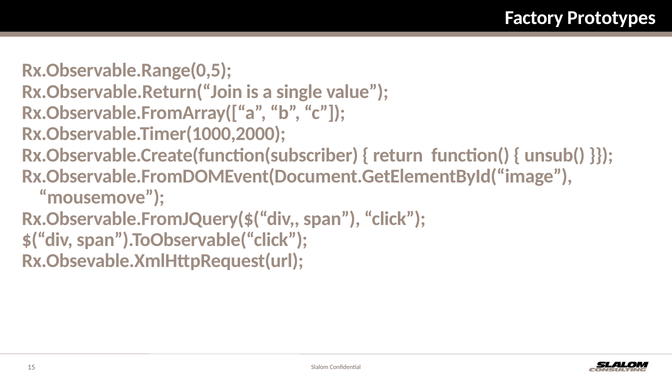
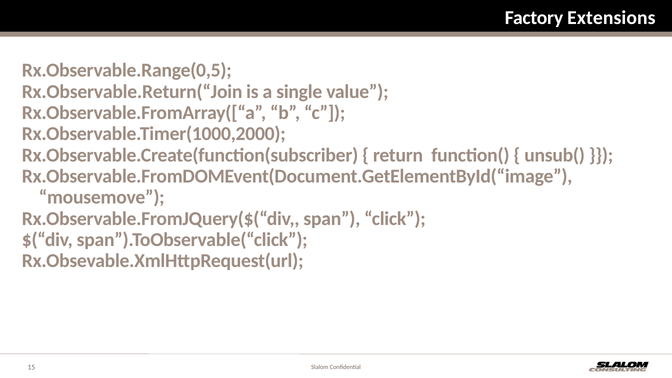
Prototypes: Prototypes -> Extensions (611, 18)
